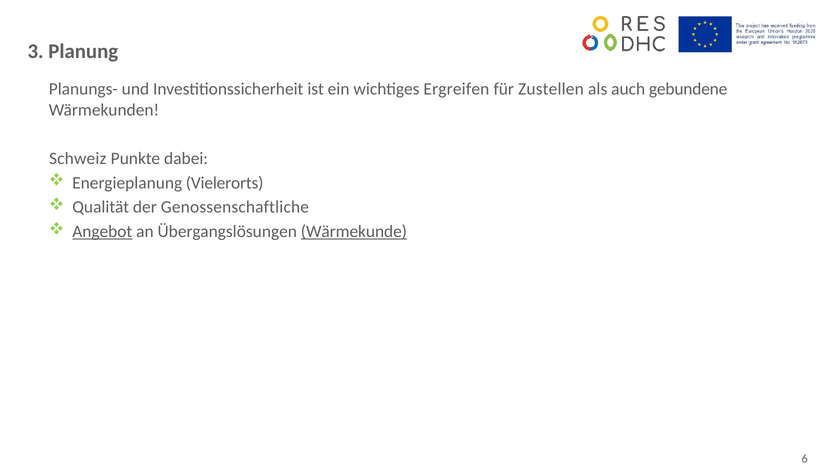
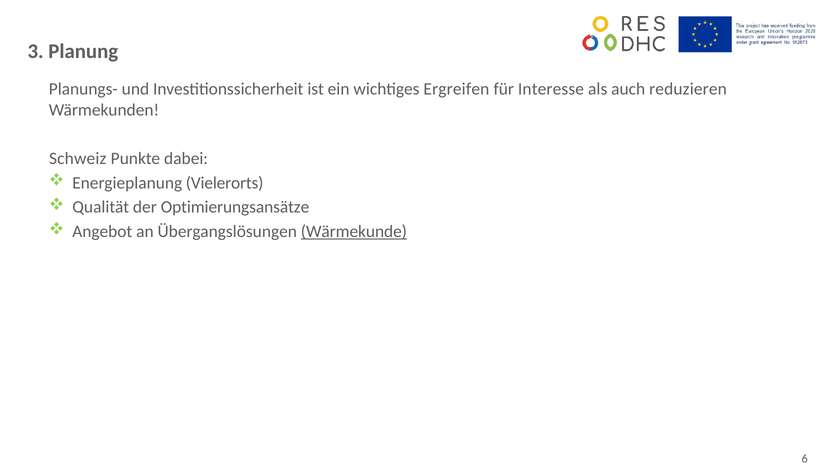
Zustellen: Zustellen -> Interesse (551, 89)
gebundene: gebundene -> reduzieren (688, 89)
Genossenschaftliche: Genossenschaftliche -> Optimierungsansätze (235, 207)
Angebot underline: present -> none (102, 232)
